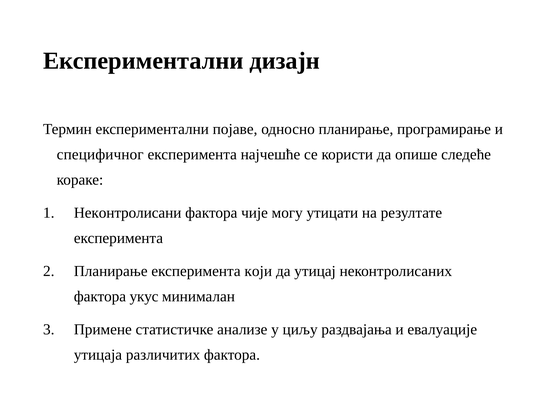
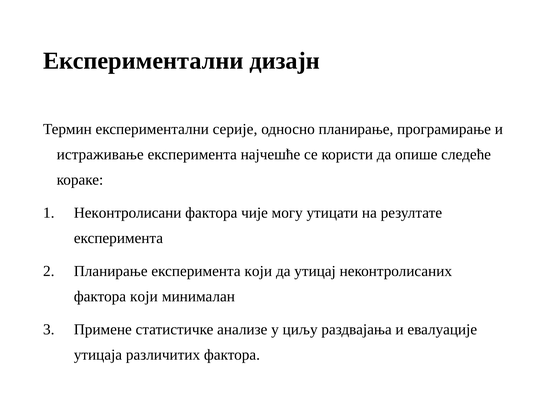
појаве: појаве -> серије (235, 129)
специфичног: специфичног -> истраживање (100, 154)
фактора укус: укус -> који (144, 296)
